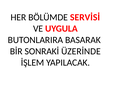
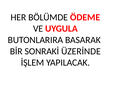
SERVİSİ: SERVİSİ -> ÖDEME (85, 17)
